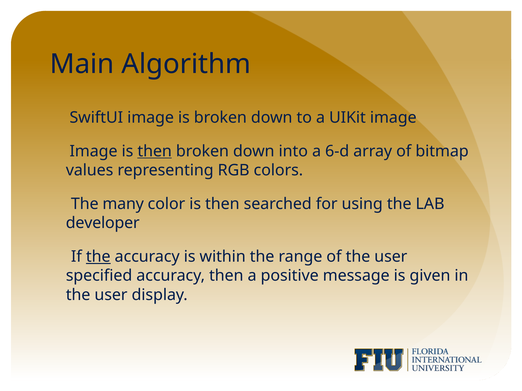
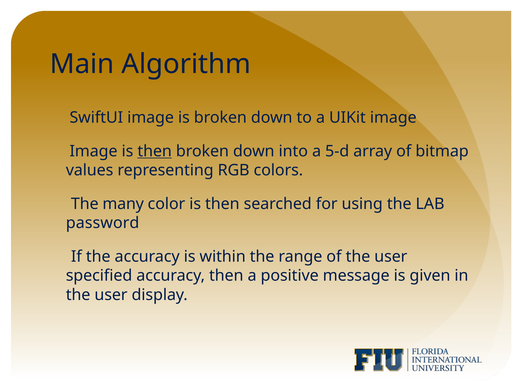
6-d: 6-d -> 5-d (337, 151)
developer: developer -> password (103, 223)
the underline: present -> none (98, 257)
